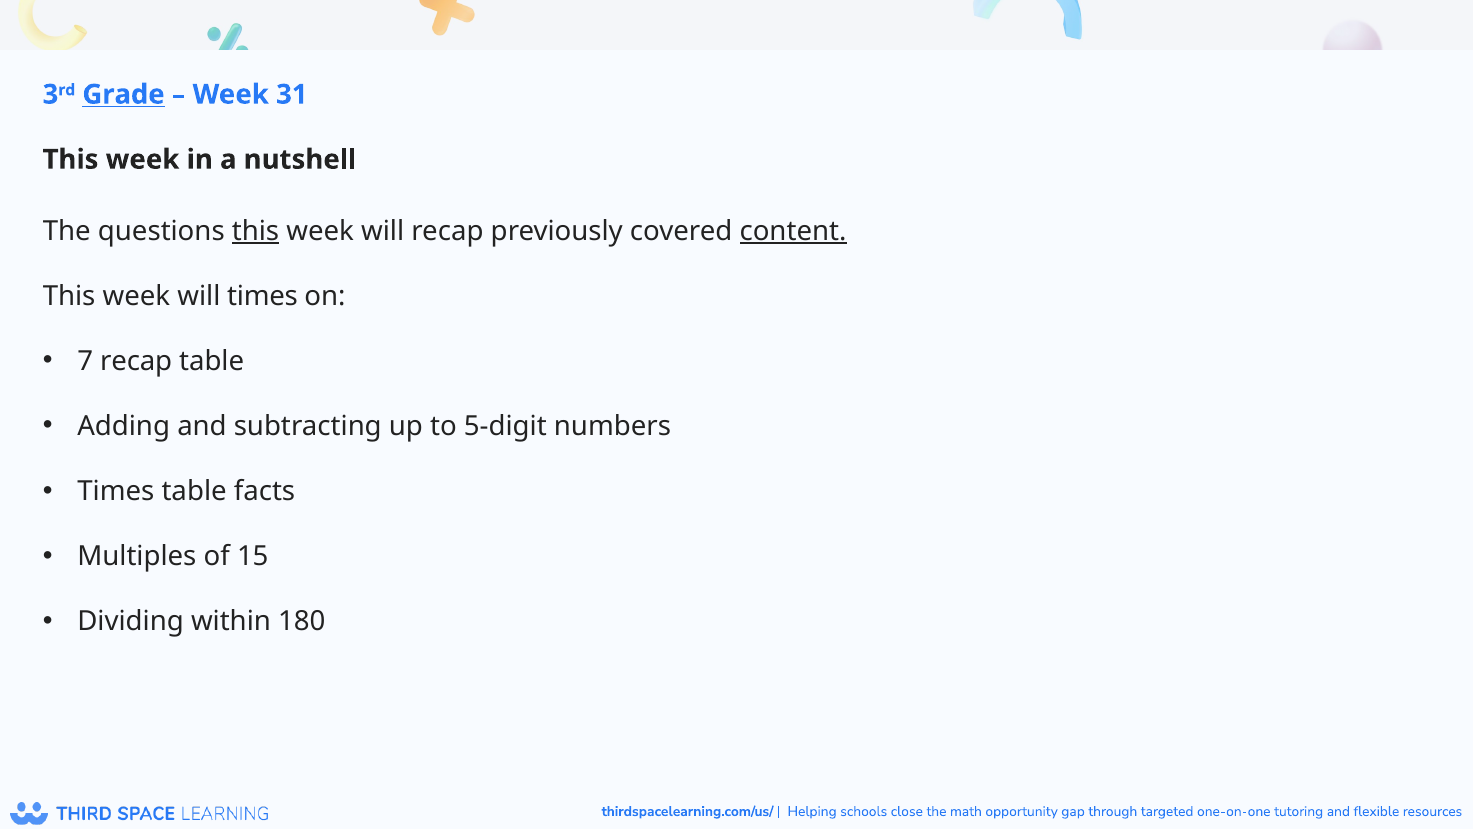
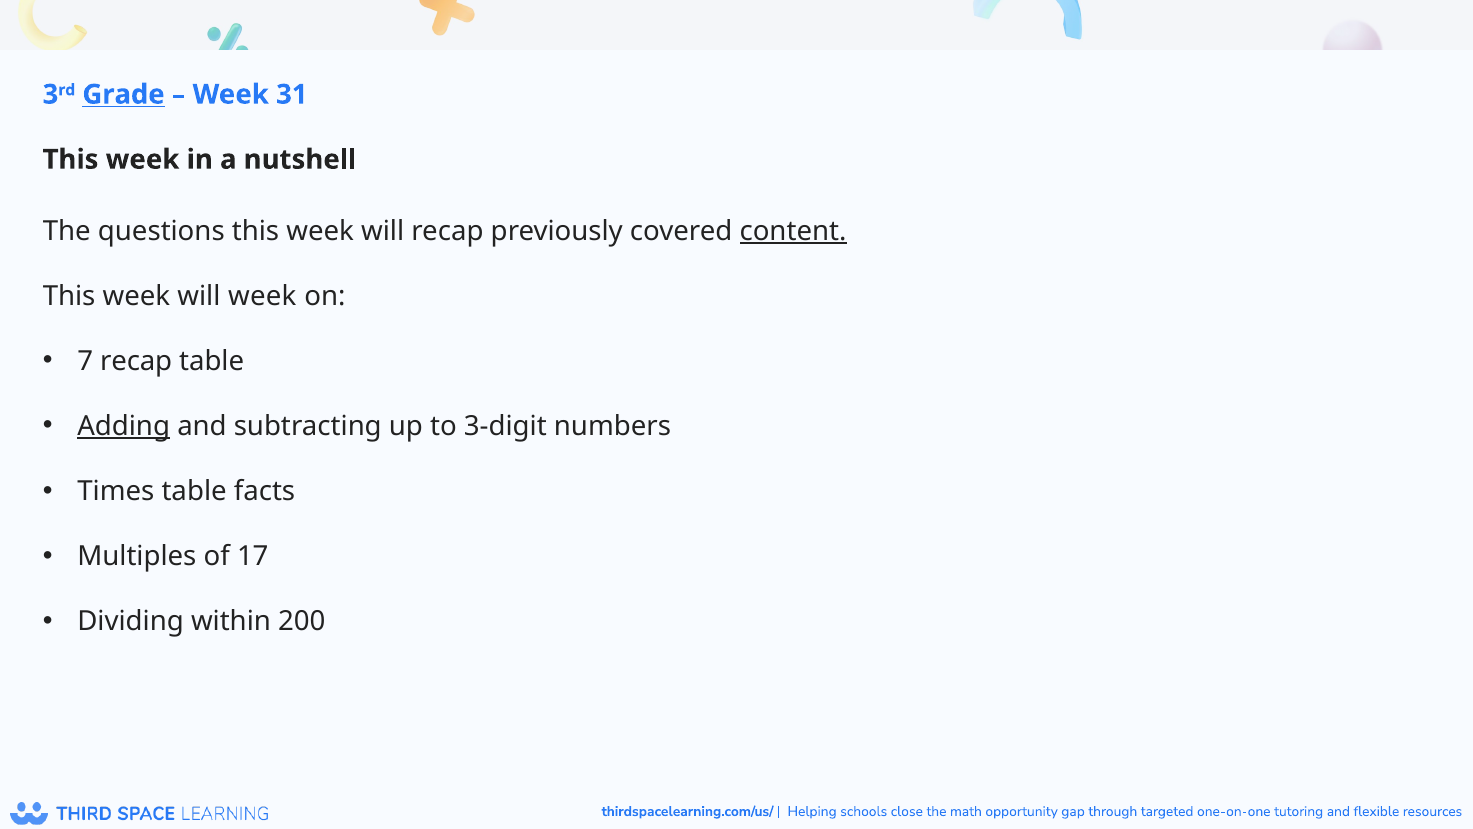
this underline: present -> none (256, 231)
will times: times -> week (262, 296)
Adding underline: none -> present (124, 426)
5-digit: 5-digit -> 3-digit (505, 426)
15: 15 -> 17 (253, 556)
180: 180 -> 200 (302, 621)
